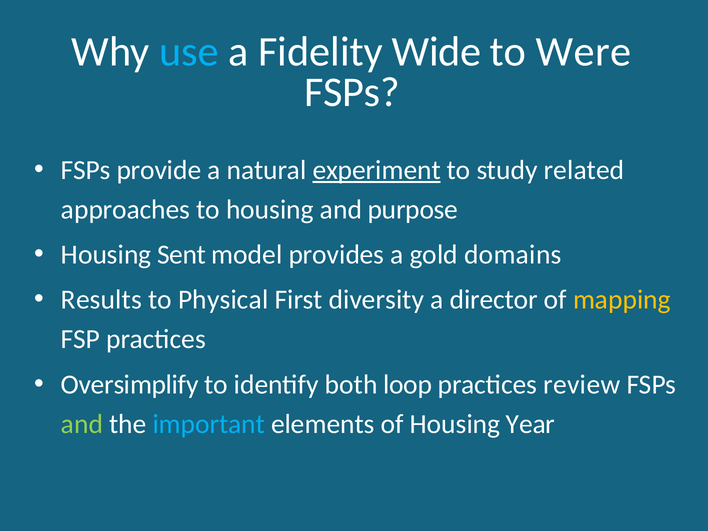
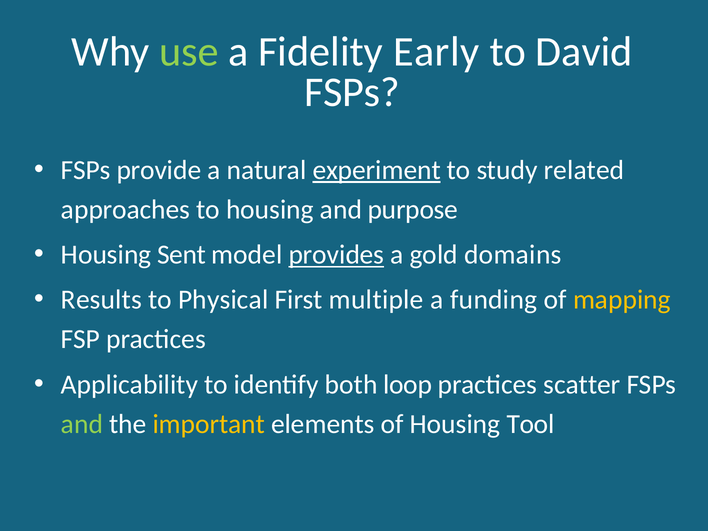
use colour: light blue -> light green (189, 52)
Wide: Wide -> Early (436, 52)
Were: Were -> David (584, 52)
provides underline: none -> present (336, 255)
diversity: diversity -> multiple (376, 300)
director: director -> funding (494, 300)
Oversimplify: Oversimplify -> Applicability (129, 384)
review: review -> scatter (582, 384)
important colour: light blue -> yellow (209, 424)
Year: Year -> Tool (530, 424)
